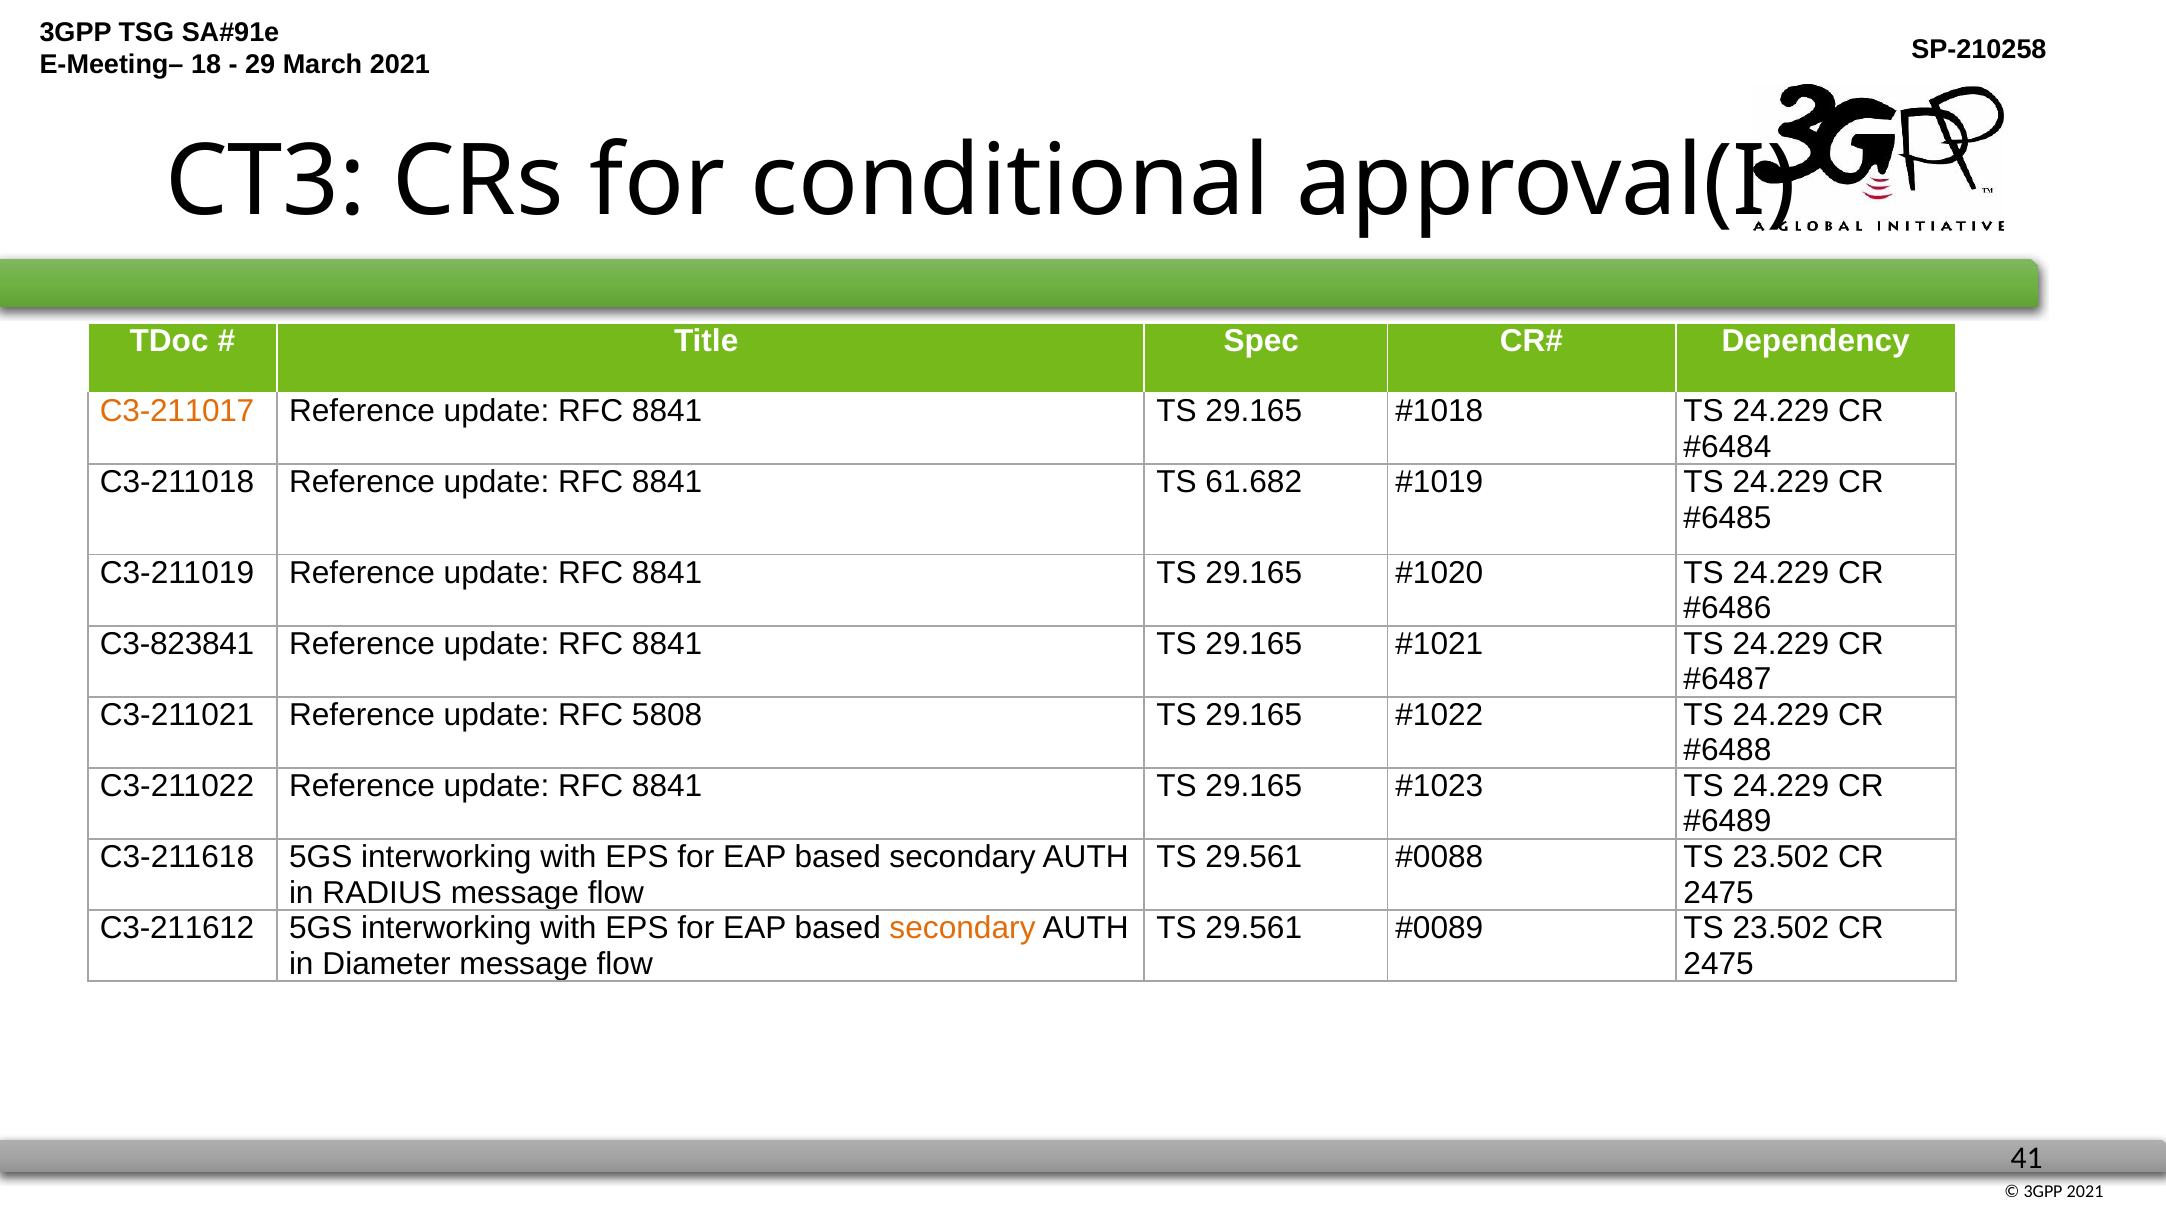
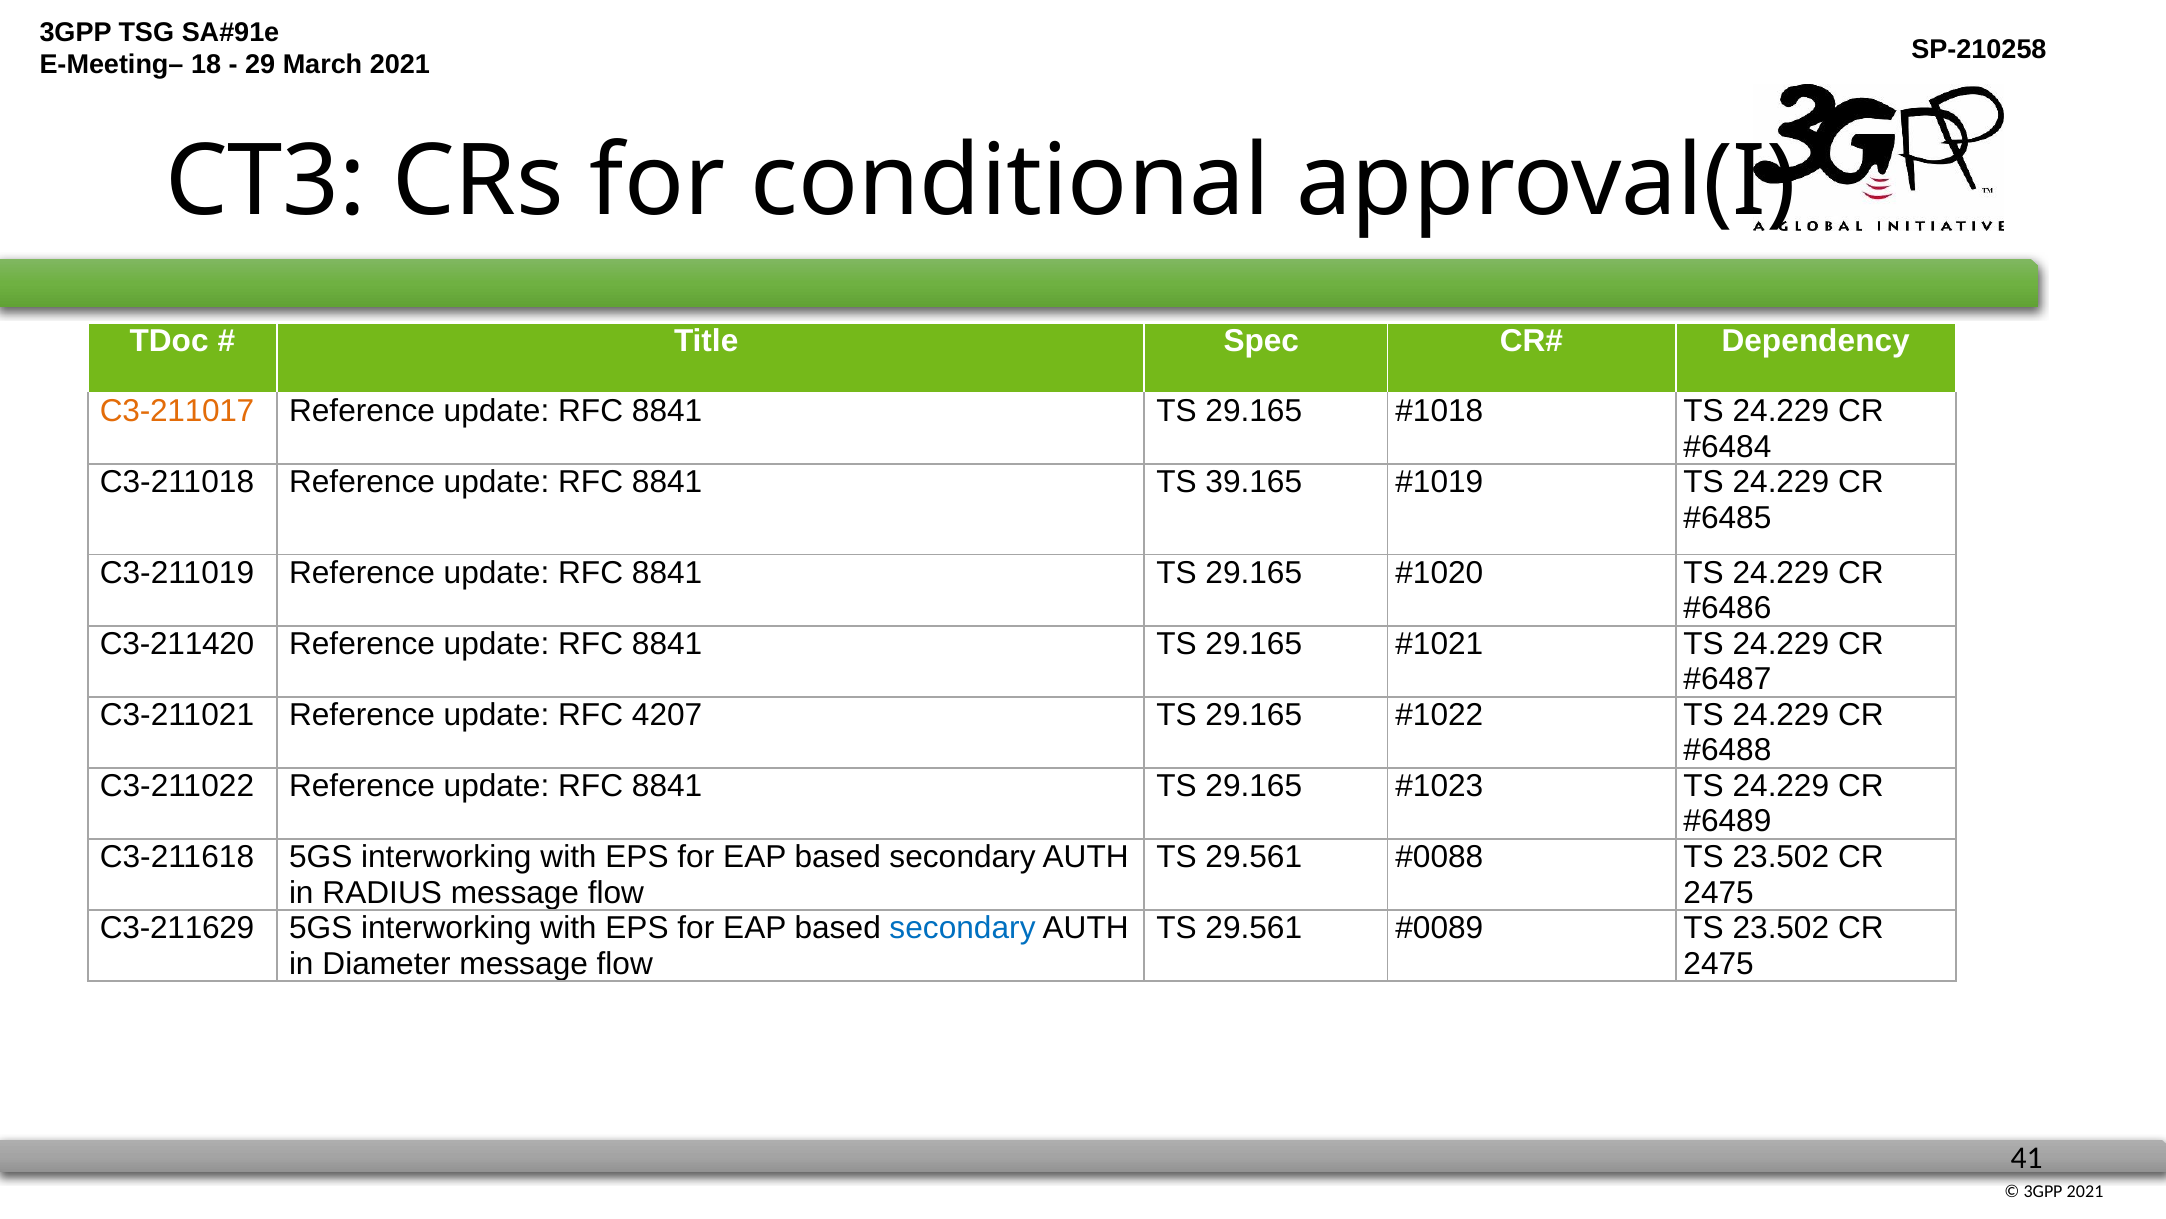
61.682: 61.682 -> 39.165 (1254, 482)
C3-823841: C3-823841 -> C3-211420 (177, 644)
5808: 5808 -> 4207 (667, 715)
C3-211612: C3-211612 -> C3-211629 (177, 928)
secondary colour: orange -> blue (963, 928)
